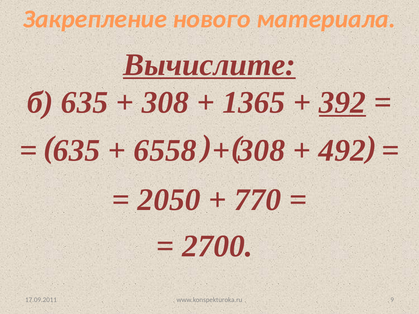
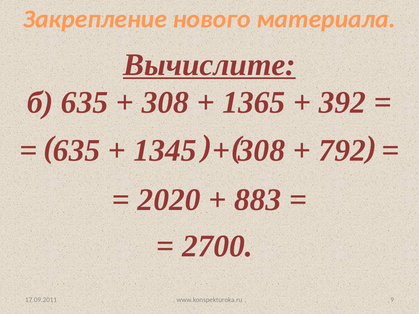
392 underline: present -> none (342, 102)
6558: 6558 -> 1345 (165, 151)
492: 492 -> 792 (342, 151)
2050: 2050 -> 2020 (169, 200)
770: 770 -> 883 (258, 200)
